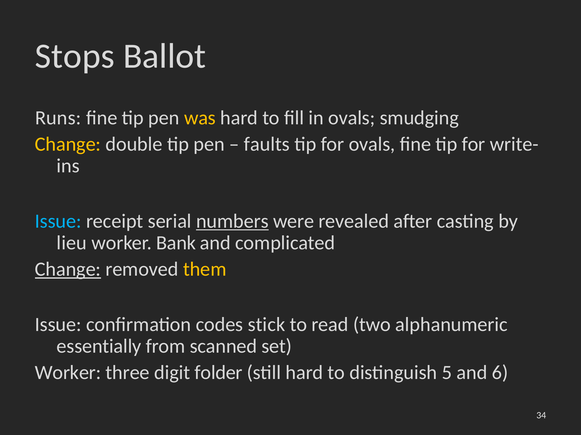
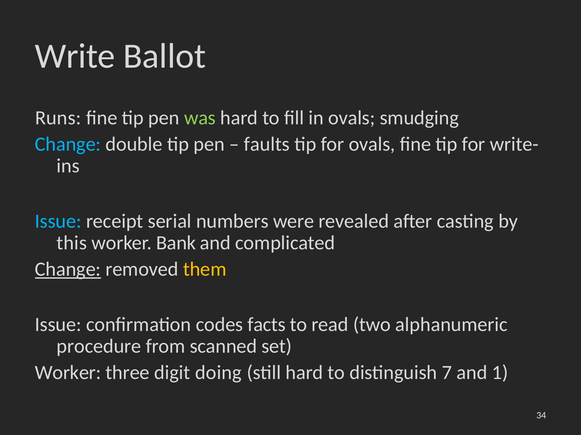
Stops: Stops -> Write (75, 56)
was colour: yellow -> light green (200, 118)
Change colour: yellow -> light blue (68, 145)
numbers underline: present -> none (232, 222)
lieu: lieu -> this (72, 243)
stick: stick -> facts (267, 325)
essentially: essentially -> procedure (99, 347)
folder: folder -> doing (218, 373)
5: 5 -> 7 (447, 373)
6: 6 -> 1 (500, 373)
